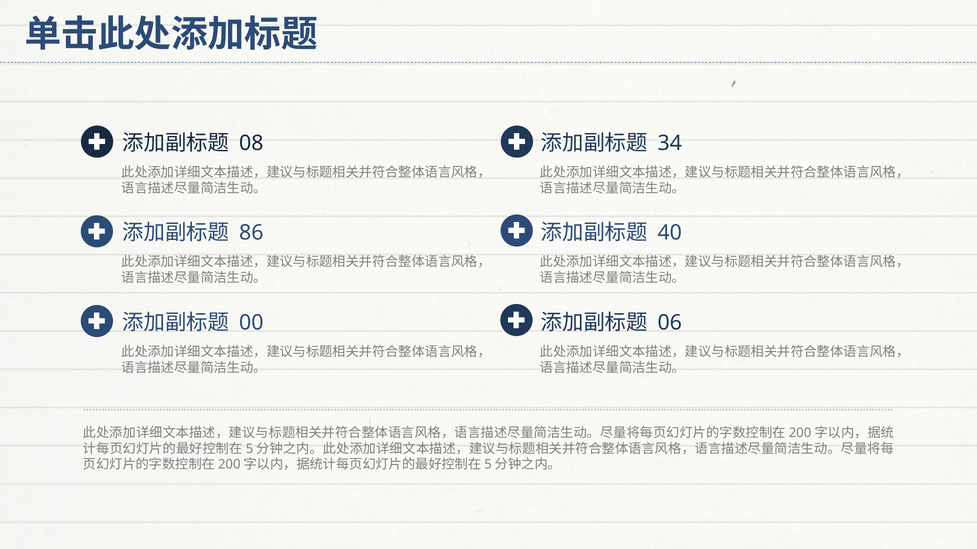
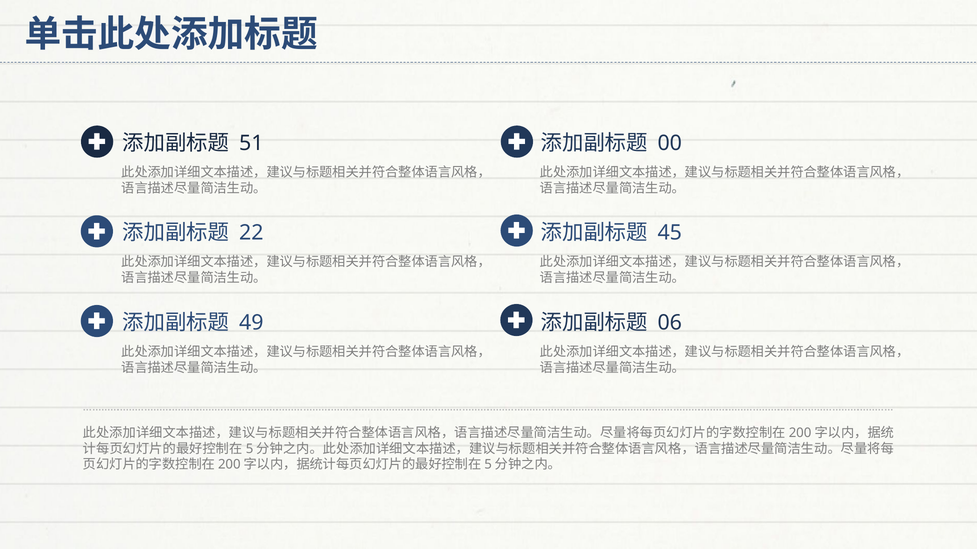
08: 08 -> 51 (251, 143)
34: 34 -> 00 (670, 143)
86: 86 -> 22 (251, 233)
40: 40 -> 45 (670, 233)
00: 00 -> 49 (251, 323)
